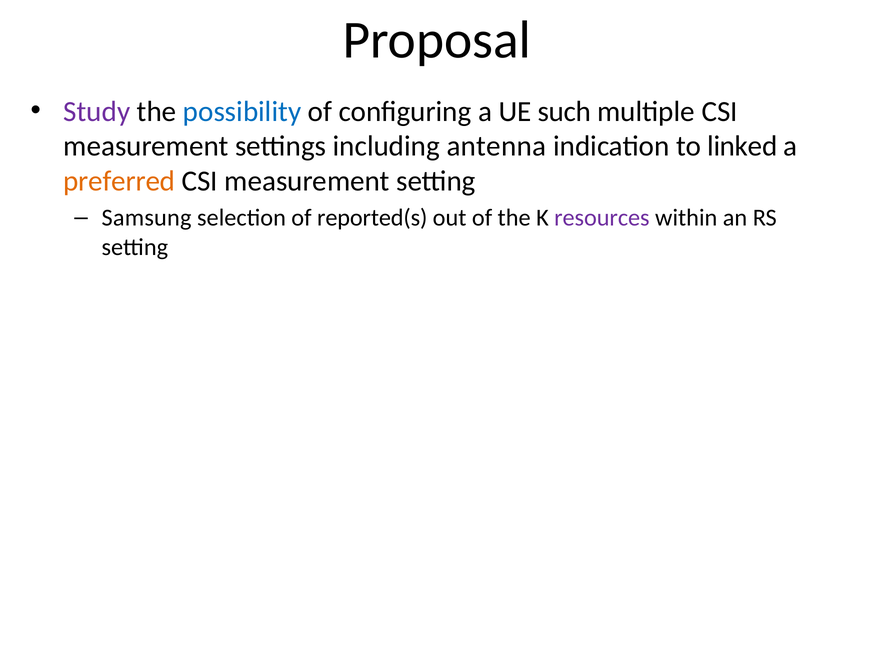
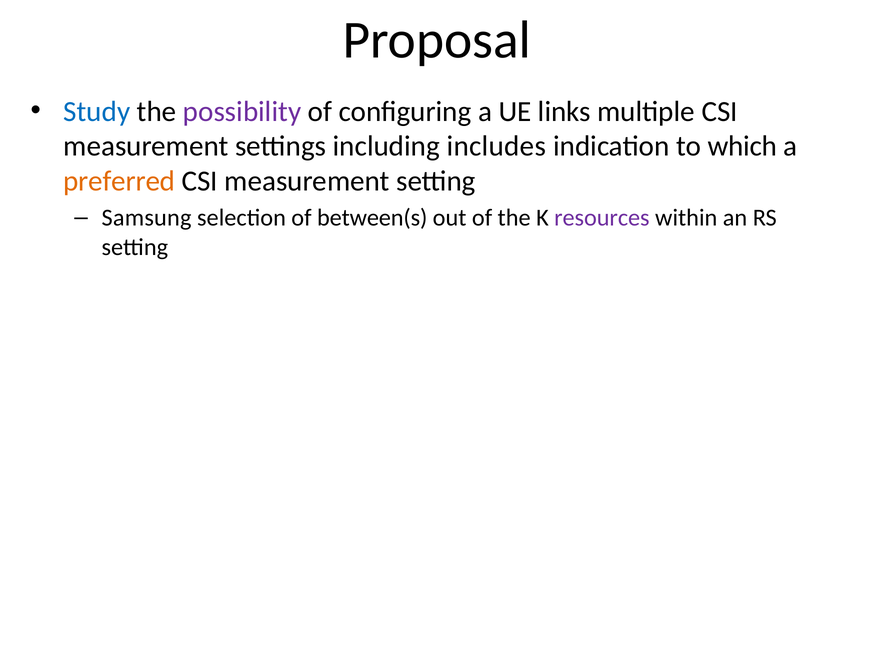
Study colour: purple -> blue (97, 111)
possibility colour: blue -> purple (242, 111)
such: such -> links (564, 111)
antenna: antenna -> includes (496, 146)
linked: linked -> which (742, 146)
reported(s: reported(s -> between(s (372, 218)
